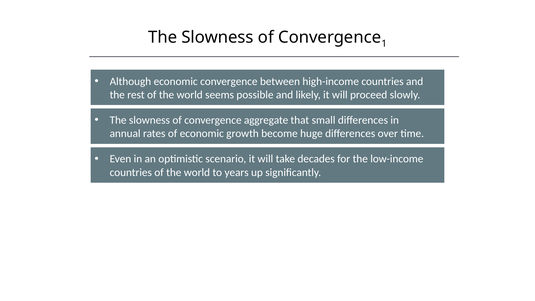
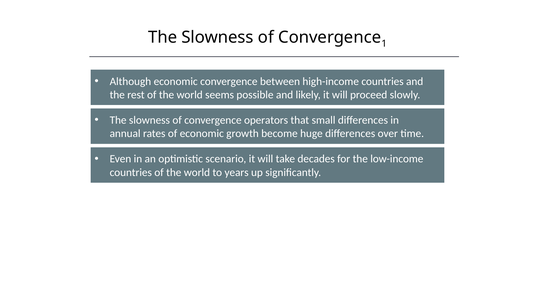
aggregate: aggregate -> operators (266, 120)
